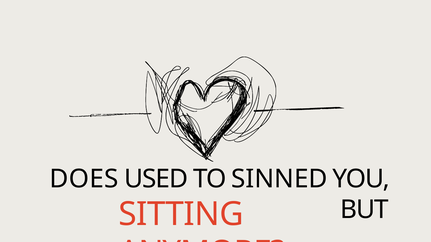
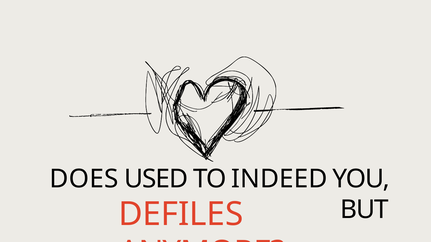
SINNED: SINNED -> INDEED (279, 179)
SITTING: SITTING -> DEFILES (181, 215)
